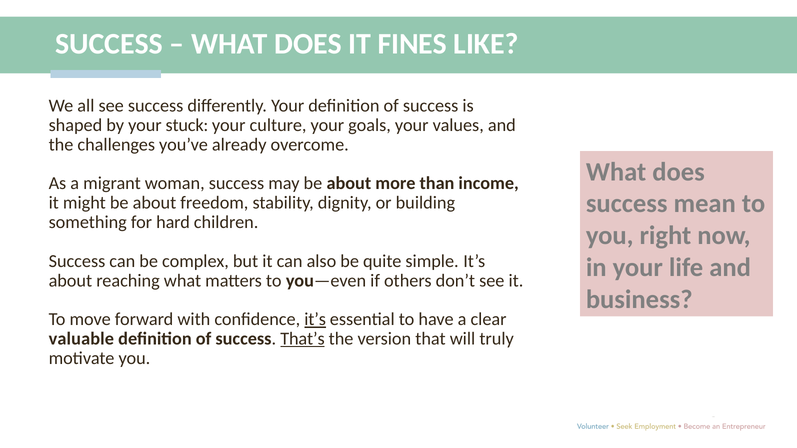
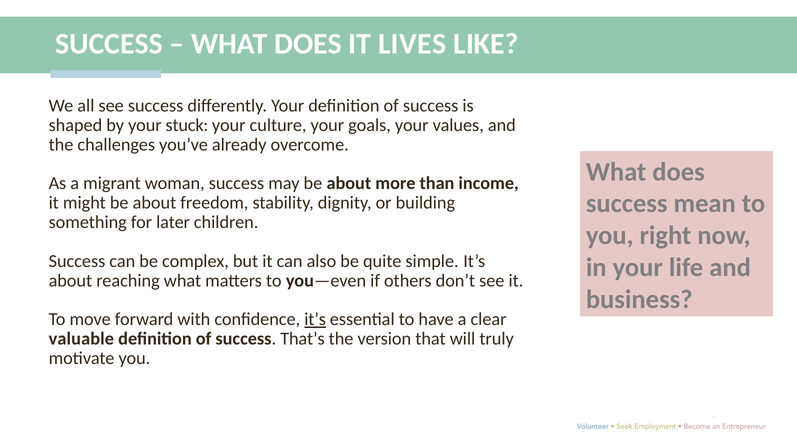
FINES: FINES -> LIVES (412, 44)
hard: hard -> later (173, 222)
That’s underline: present -> none (302, 339)
